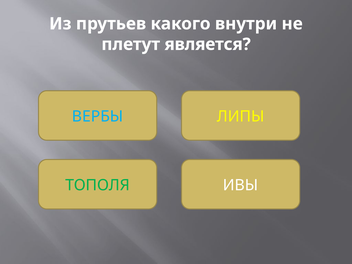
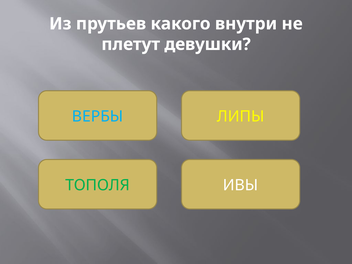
является: является -> девушки (208, 44)
